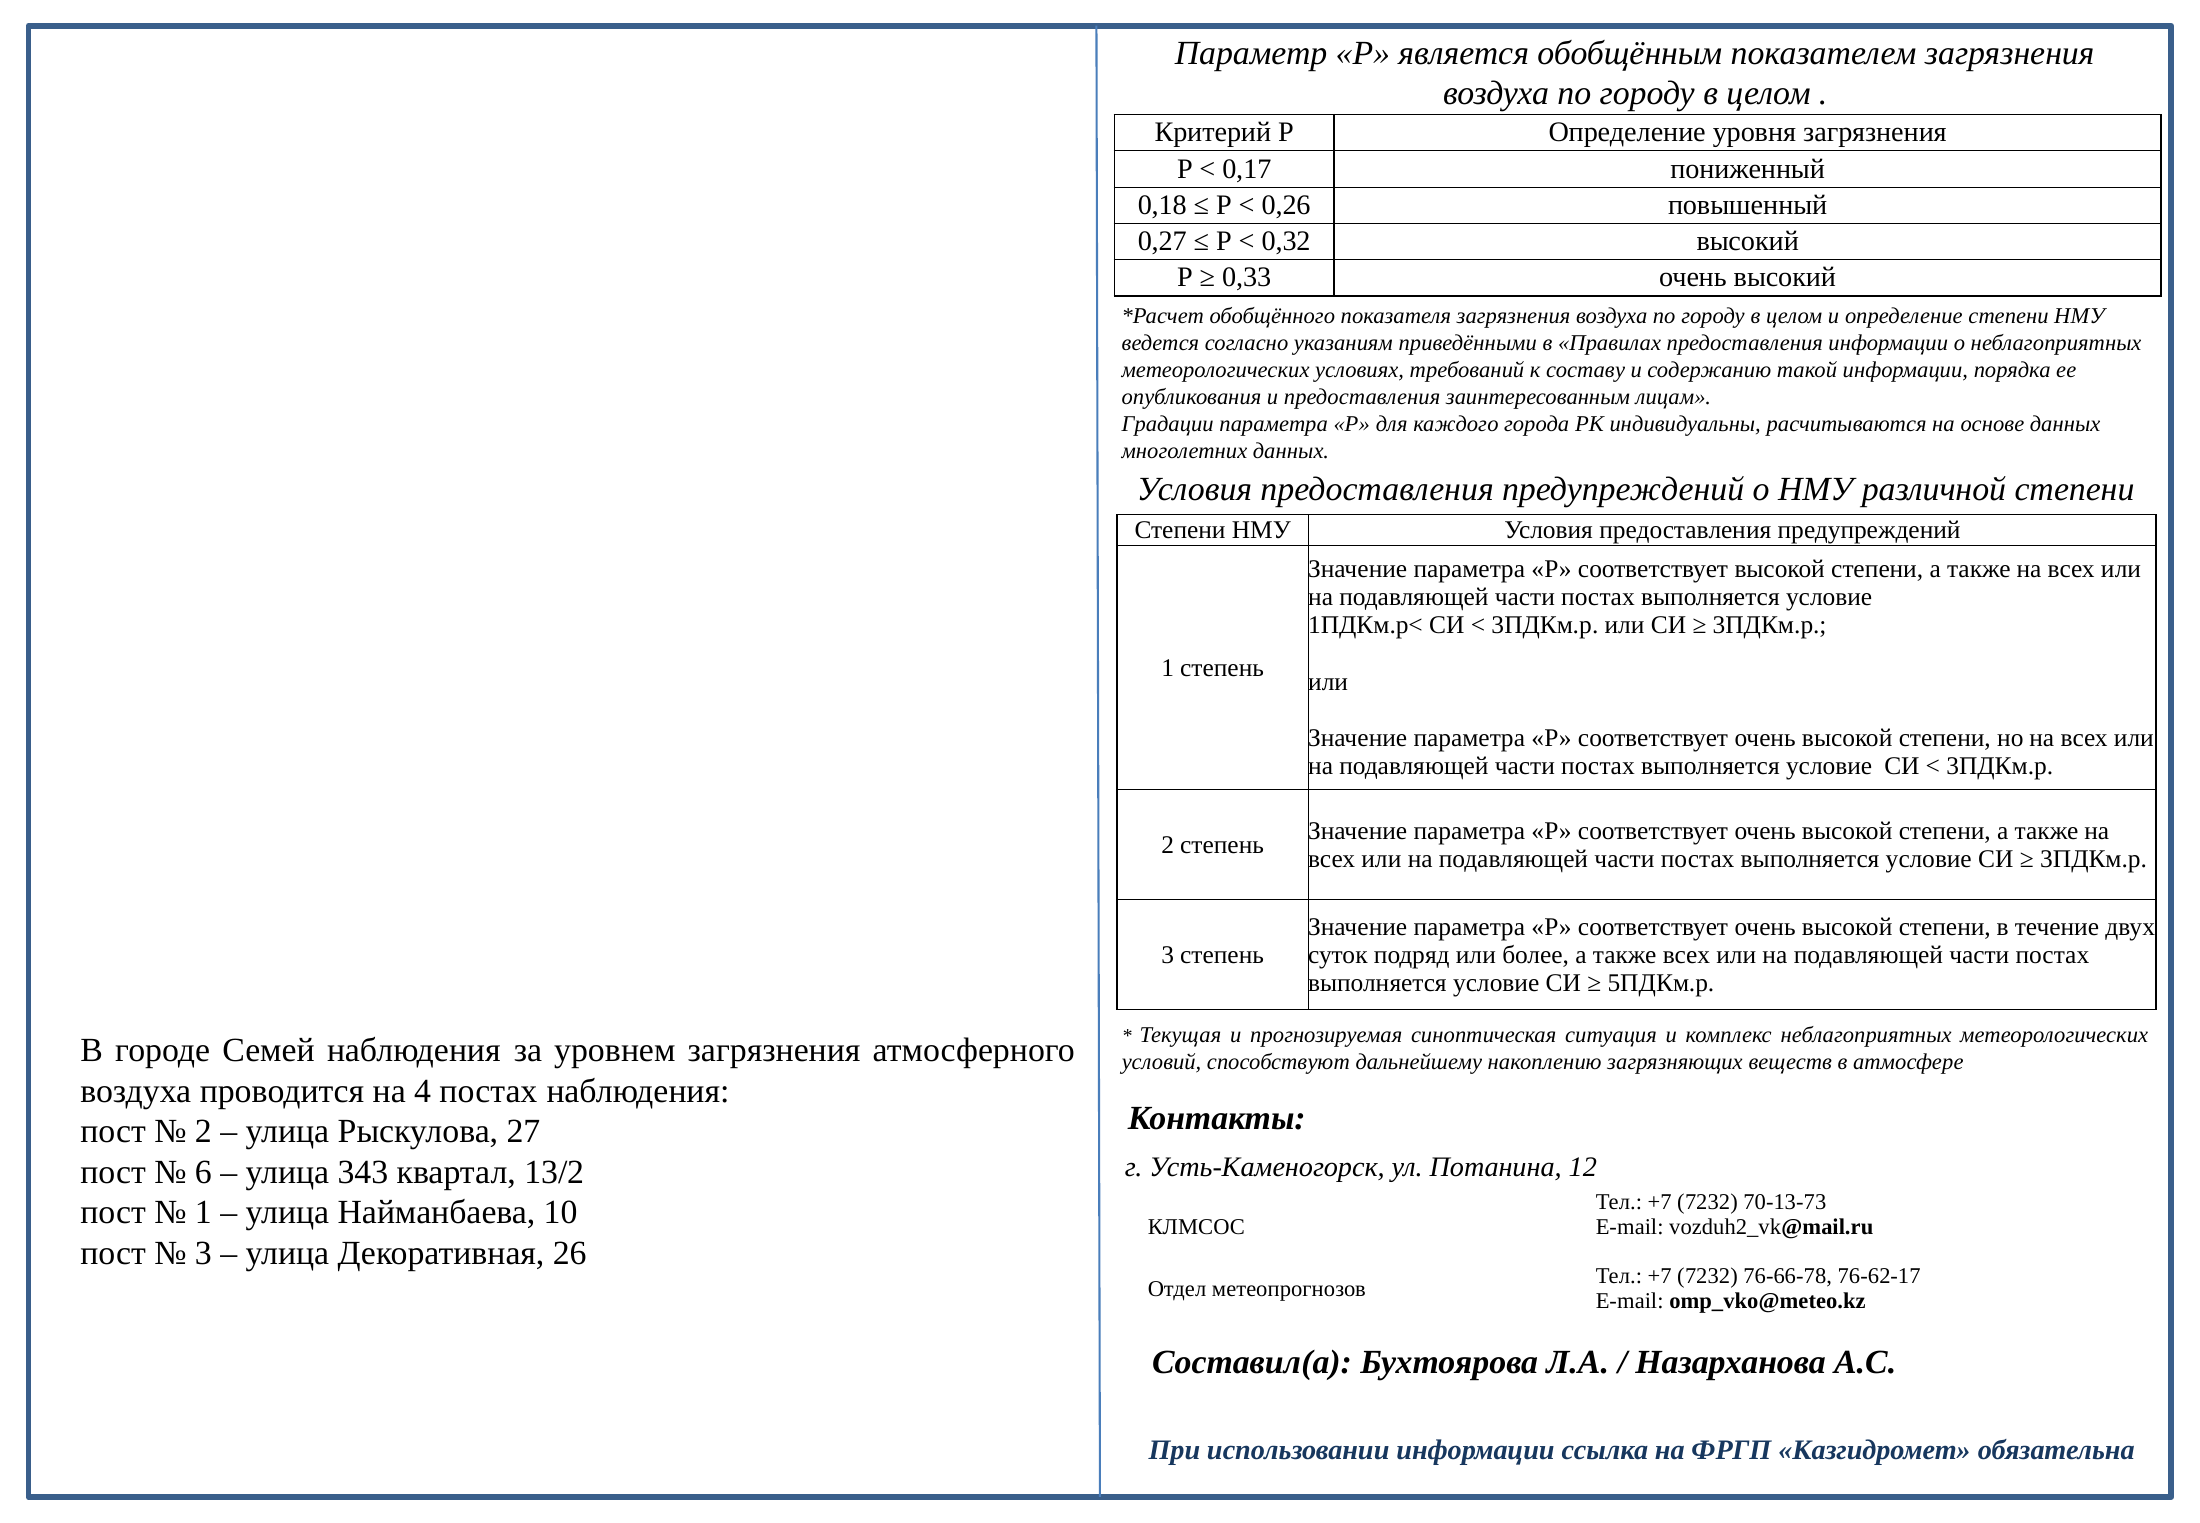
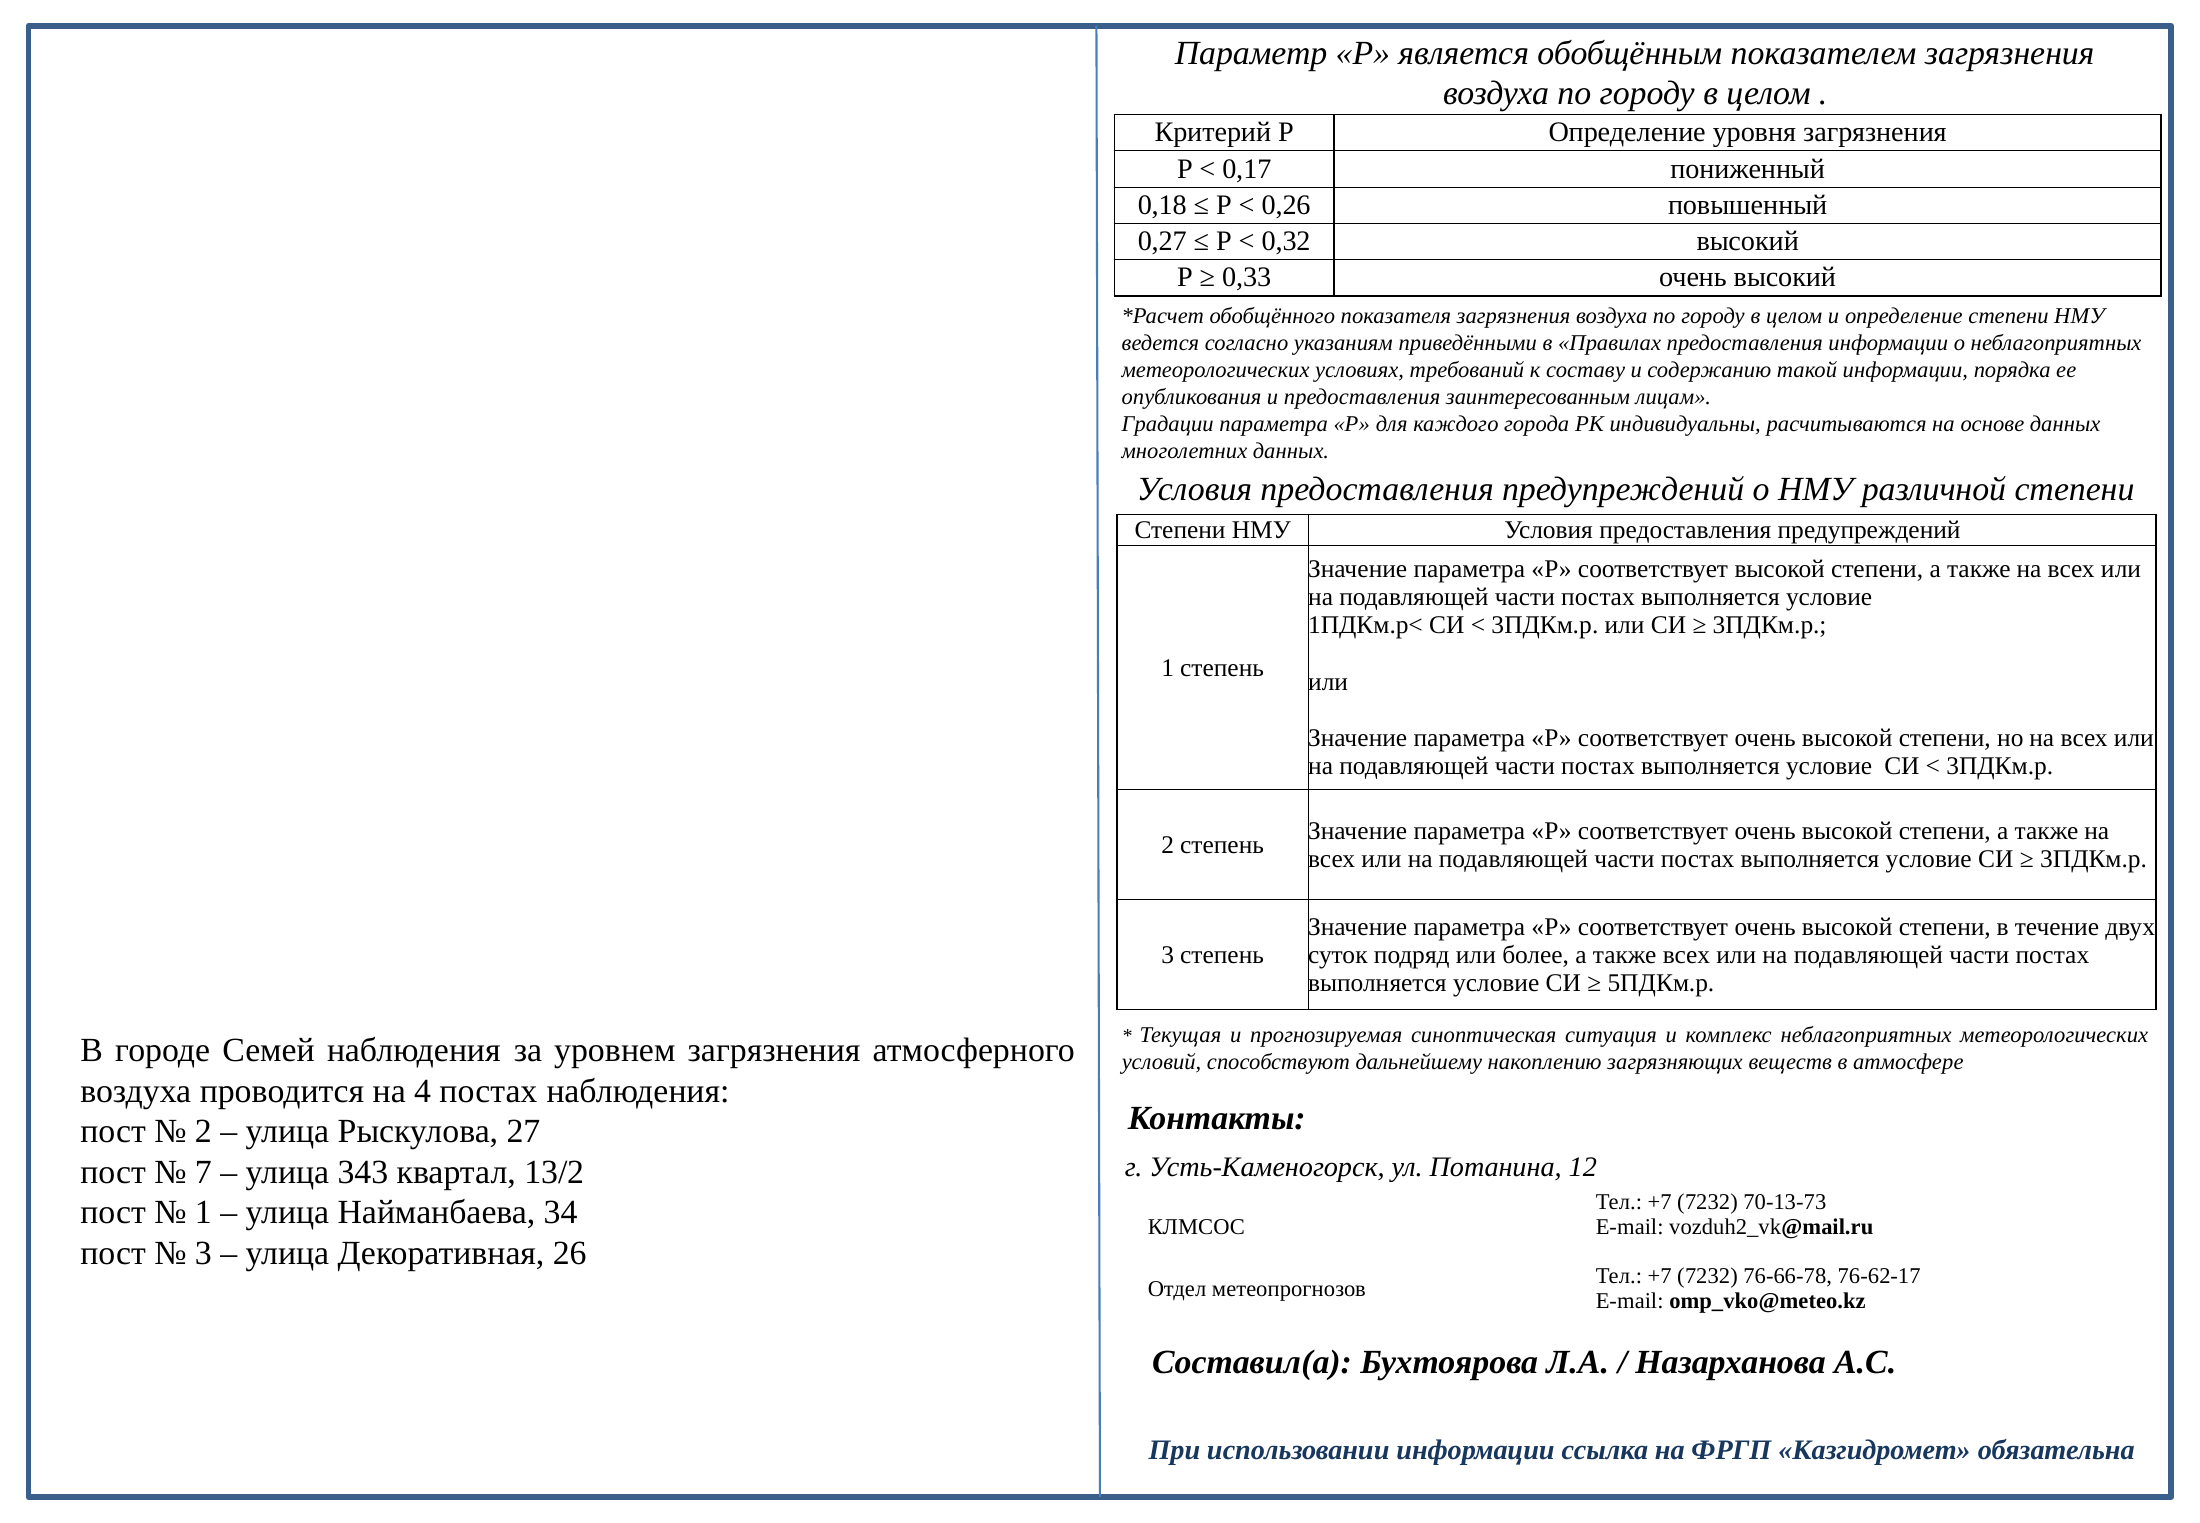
6: 6 -> 7 (203, 1172)
10: 10 -> 34 (561, 1213)
